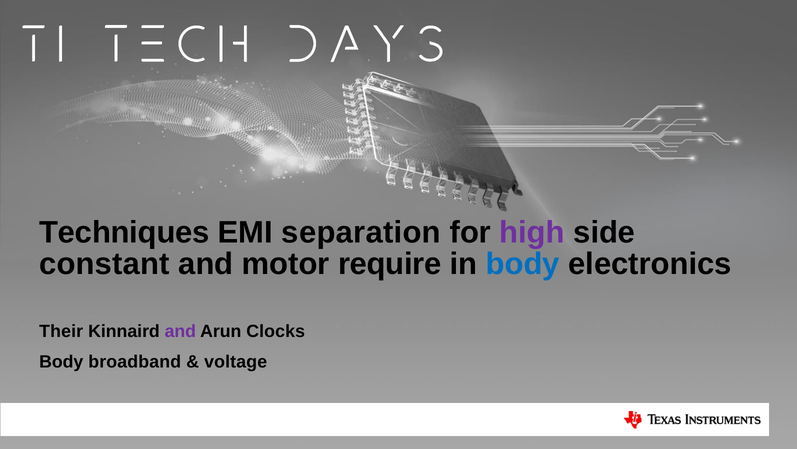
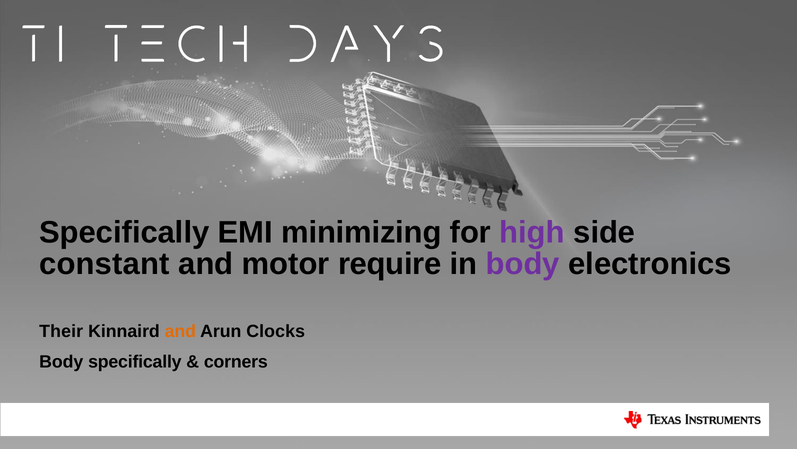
Techniques: Techniques -> Specifically (124, 232)
separation: separation -> minimizing (361, 232)
body colour: blue -> purple (523, 264)
and colour: purple -> orange (180, 331)
Body broadband: broadband -> specifically (135, 361)
voltage: voltage -> corners (236, 361)
